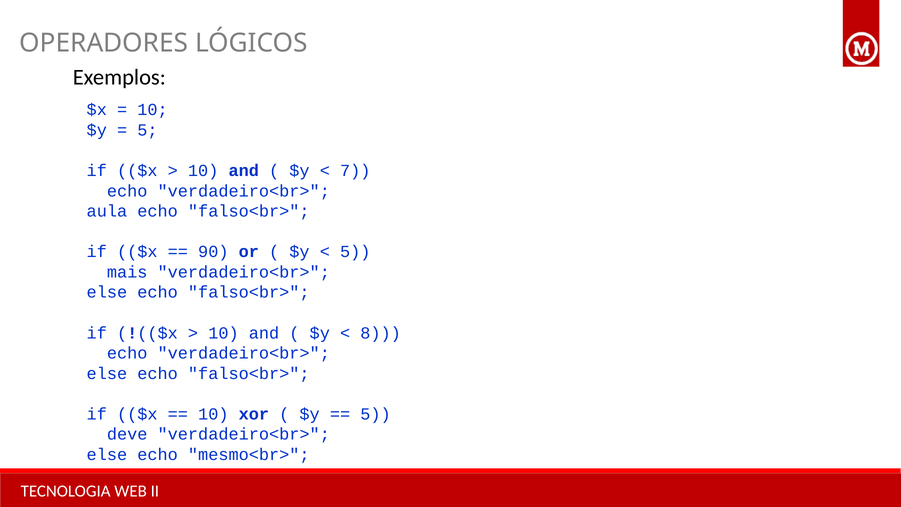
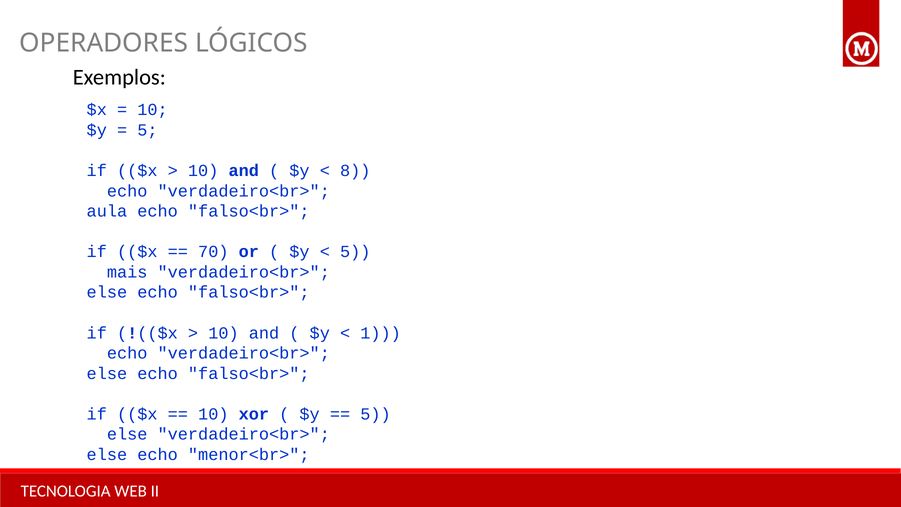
7: 7 -> 8 (355, 171)
90: 90 -> 70 (213, 252)
8: 8 -> 1 (381, 333)
deve: deve -> else (127, 434)
mesmo<br>: mesmo<br> -> menor<br> (249, 454)
